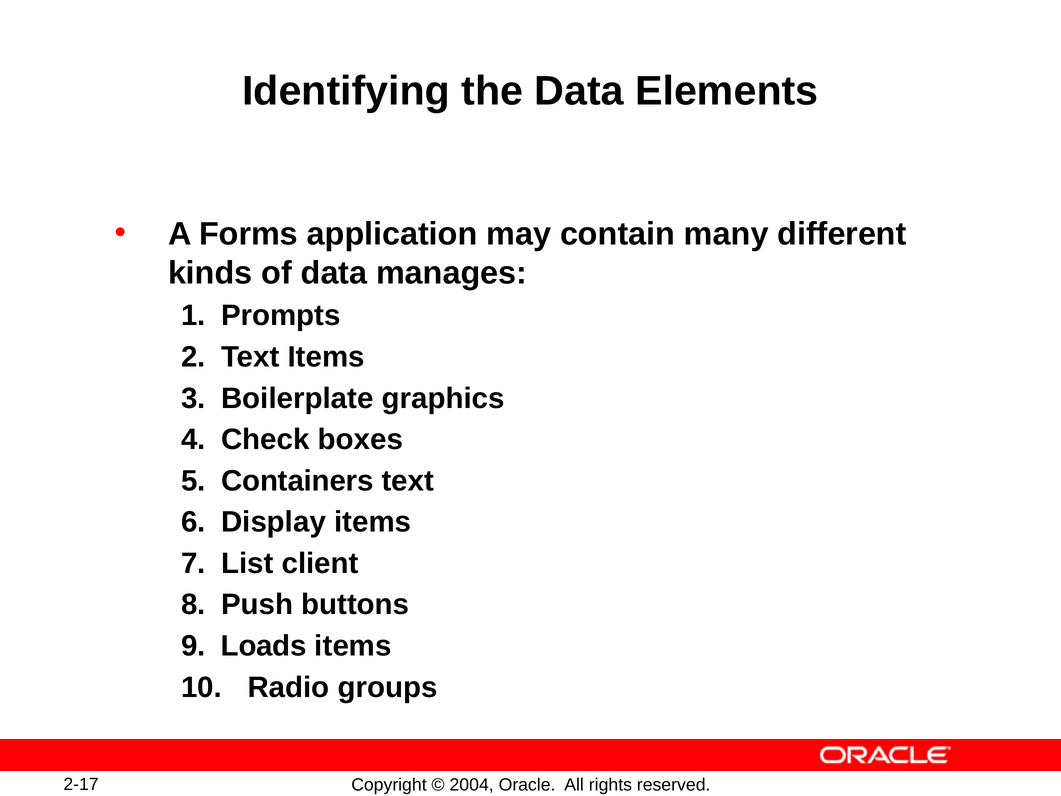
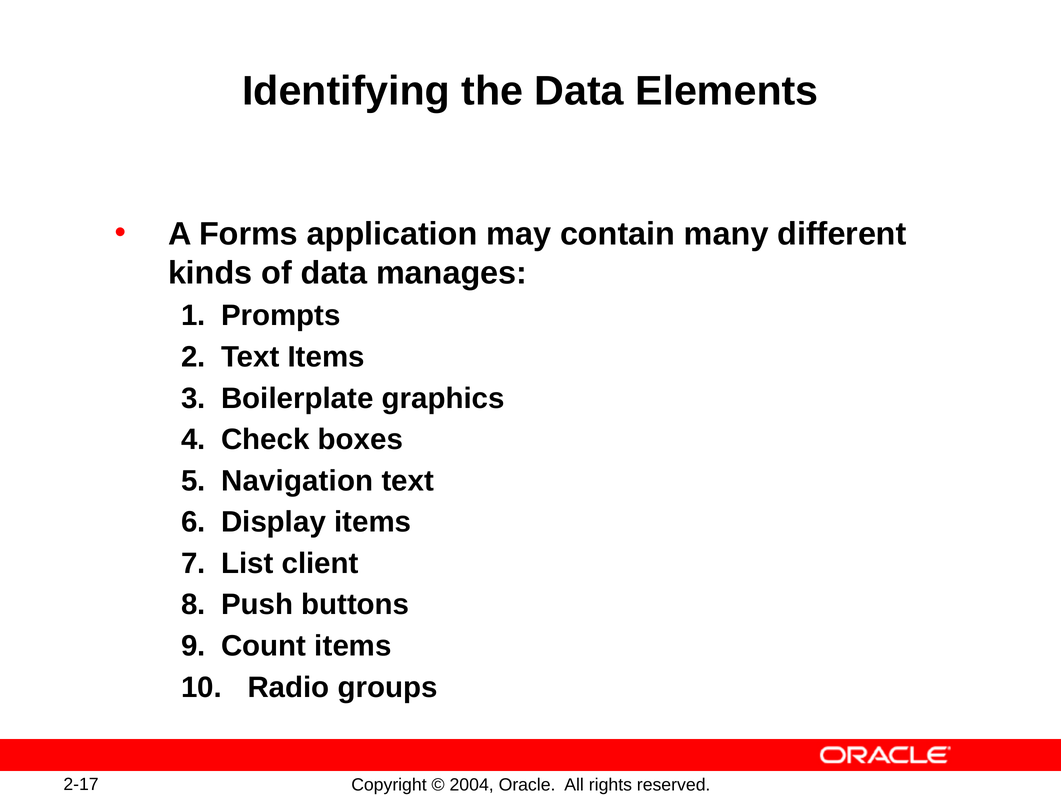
Containers: Containers -> Navigation (297, 481)
Loads: Loads -> Count (264, 646)
